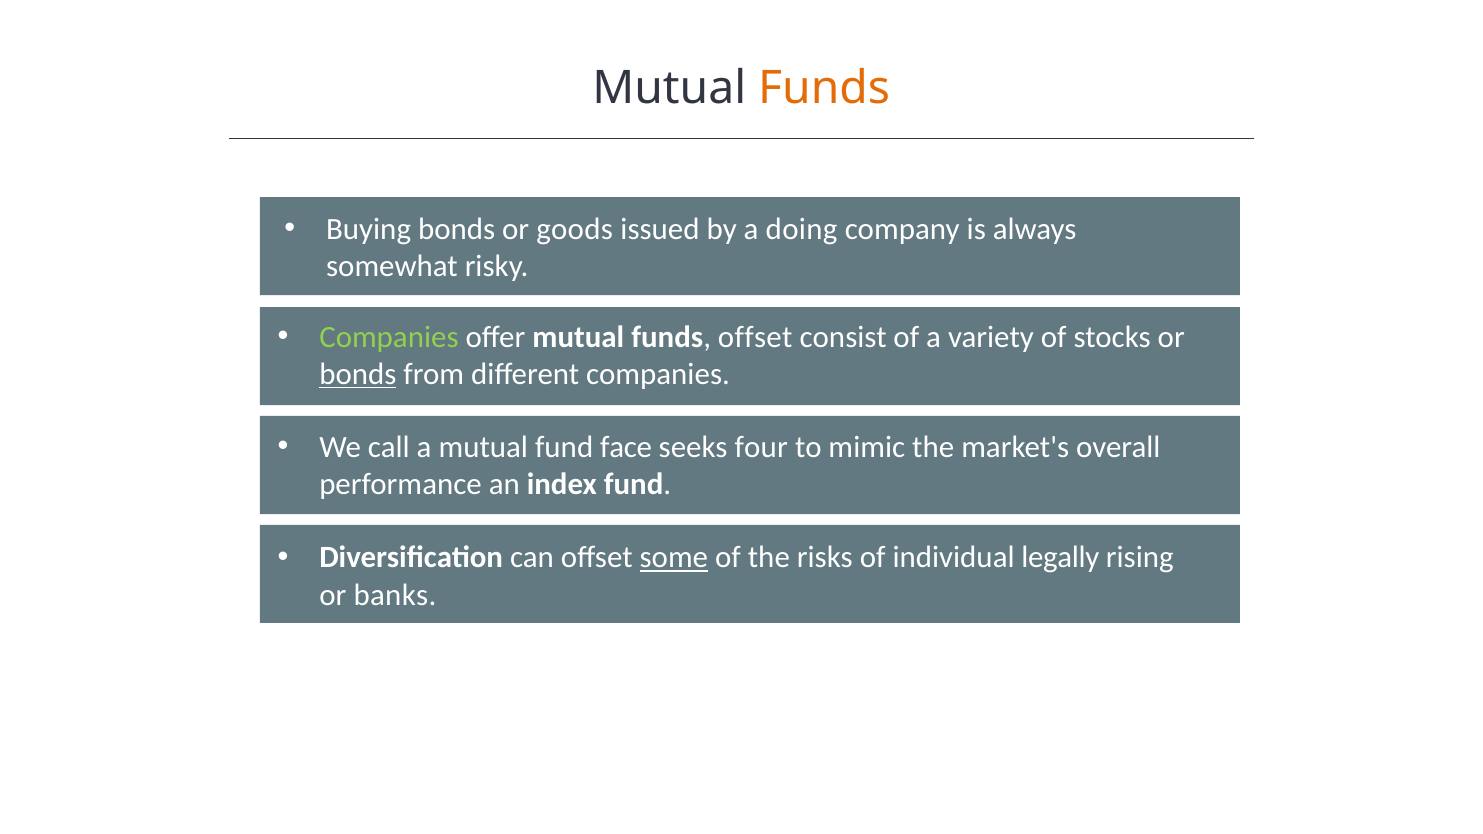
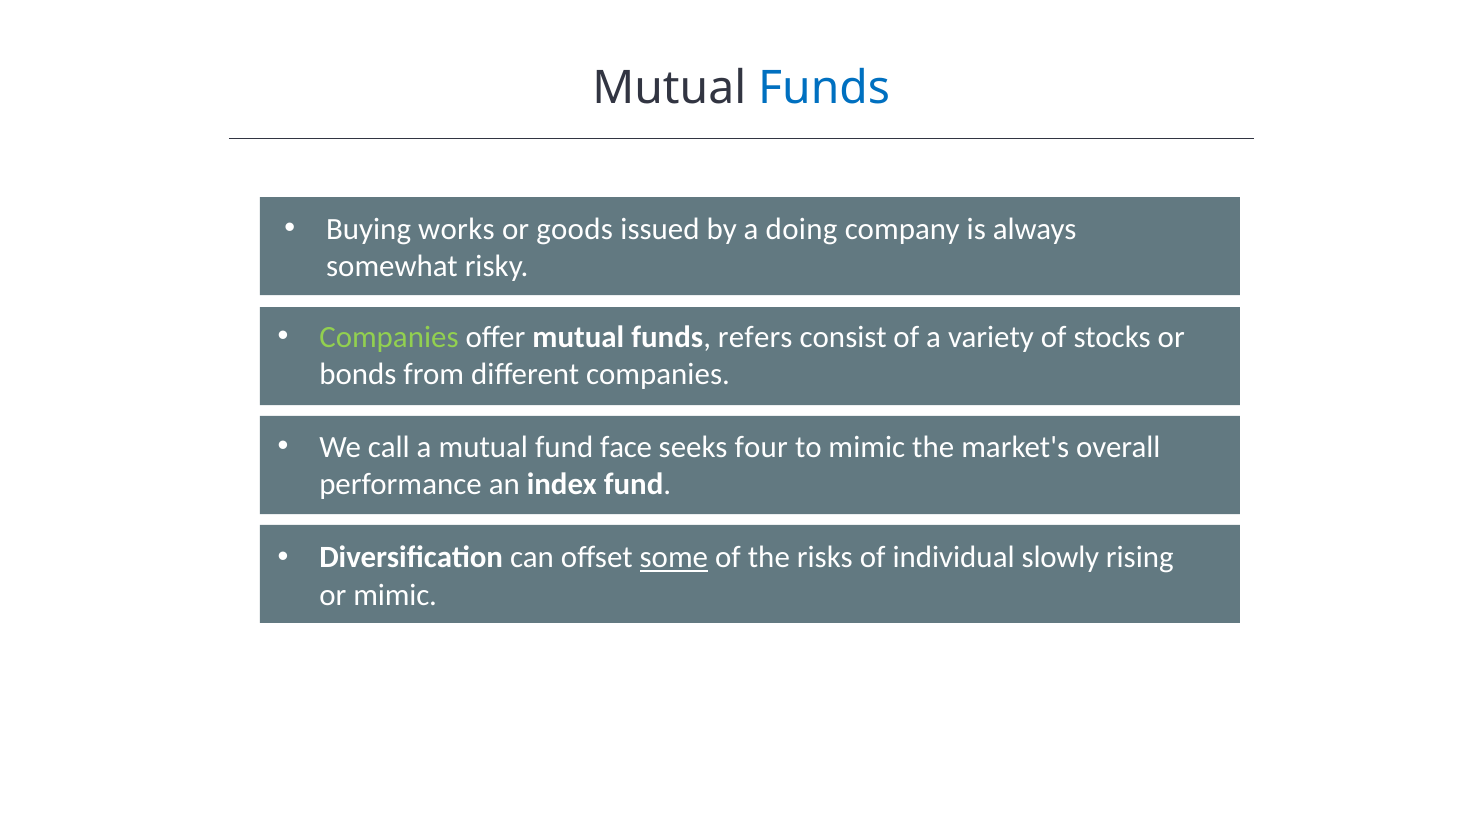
Funds colour: orange -> blue (824, 88)
Buying bonds: bonds -> works (456, 229)
funds offset: offset -> refers (755, 337)
bonds underline: present -> none (358, 374)
legally: legally -> slowly (1060, 558)
or banks: banks -> mimic (395, 595)
